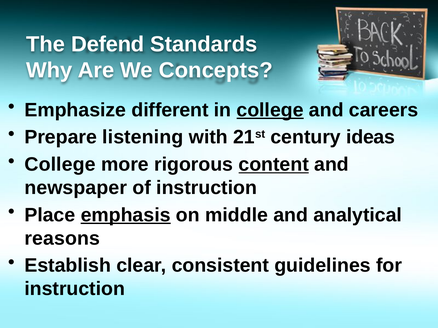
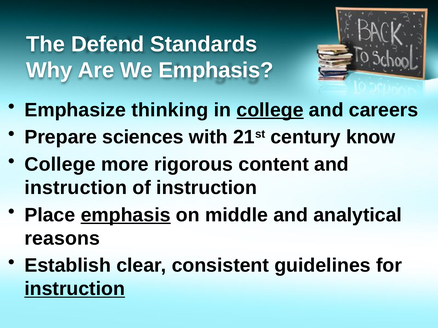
We Concepts: Concepts -> Emphasis (216, 71)
different: different -> thinking (170, 110)
listening: listening -> sciences (143, 137)
ideas: ideas -> know (371, 137)
content underline: present -> none (274, 165)
newspaper: newspaper -> instruction (76, 188)
instruction underline: none -> present (75, 289)
